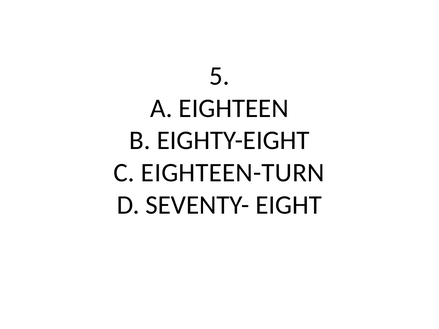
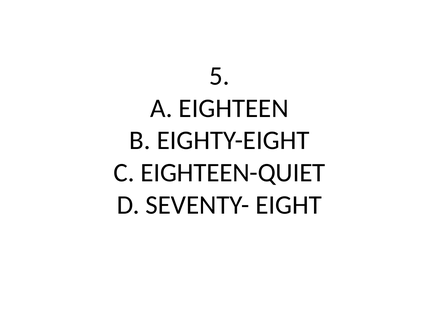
EIGHTEEN-TURN: EIGHTEEN-TURN -> EIGHTEEN-QUIET (233, 173)
